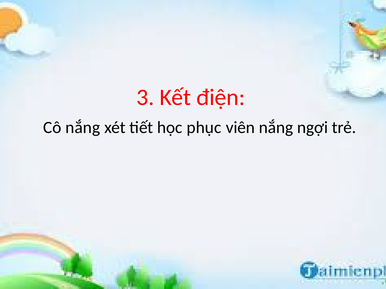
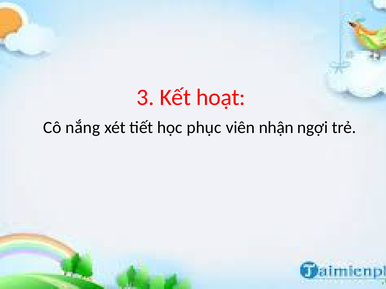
điện: điện -> hoạt (221, 98)
viên nắng: nắng -> nhận (276, 128)
